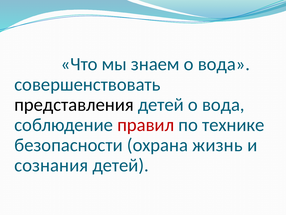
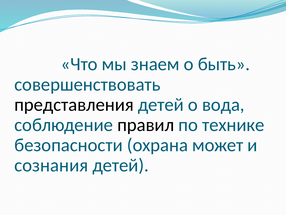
знаем о вода: вода -> быть (224, 64)
правил colour: red -> black (146, 125)
жизнь: жизнь -> может (218, 145)
